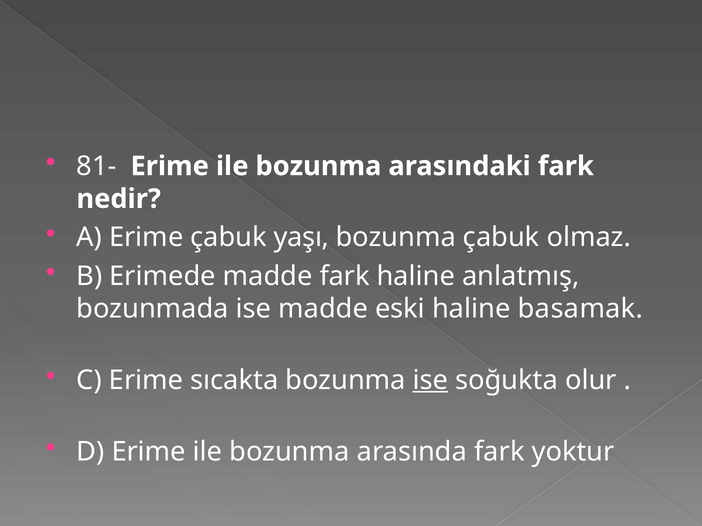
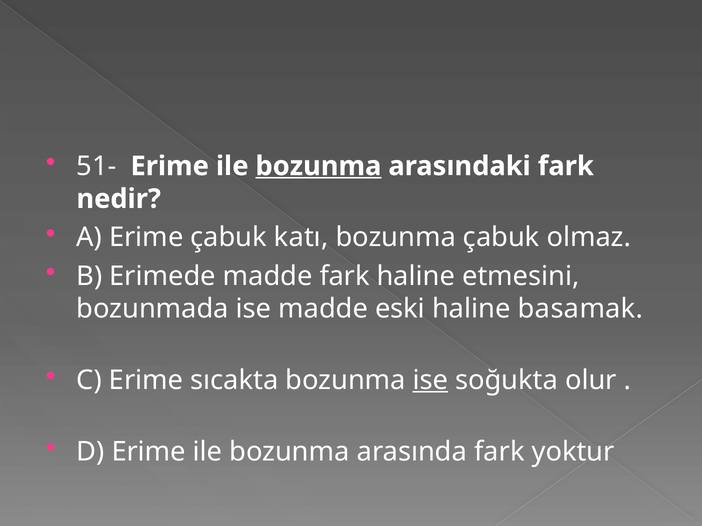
81-: 81- -> 51- (96, 166)
bozunma underline: none -> present (318, 166)
yaşı: yaşı -> katı (301, 238)
anlatmış: anlatmış -> etmesini (521, 276)
